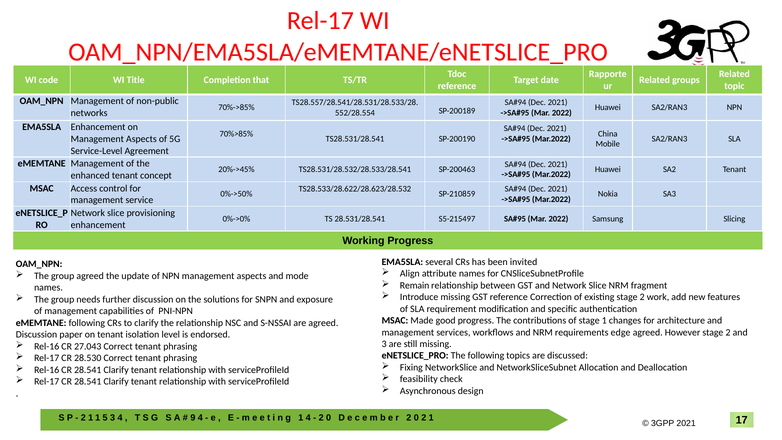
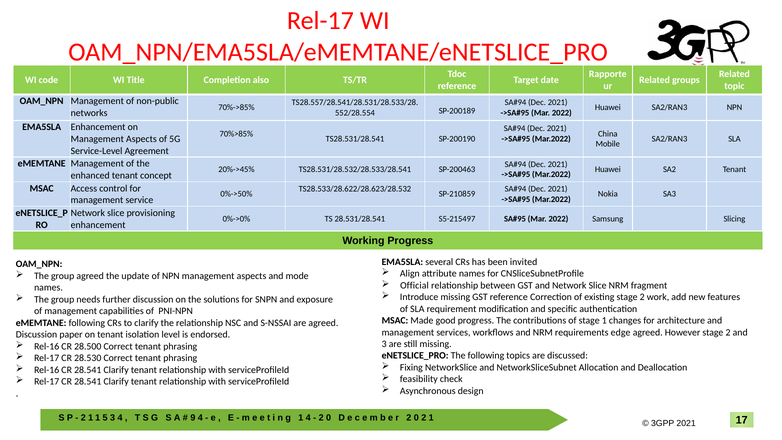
that: that -> also (261, 80)
Remain: Remain -> Official (414, 285)
27.043: 27.043 -> 28.500 (88, 346)
